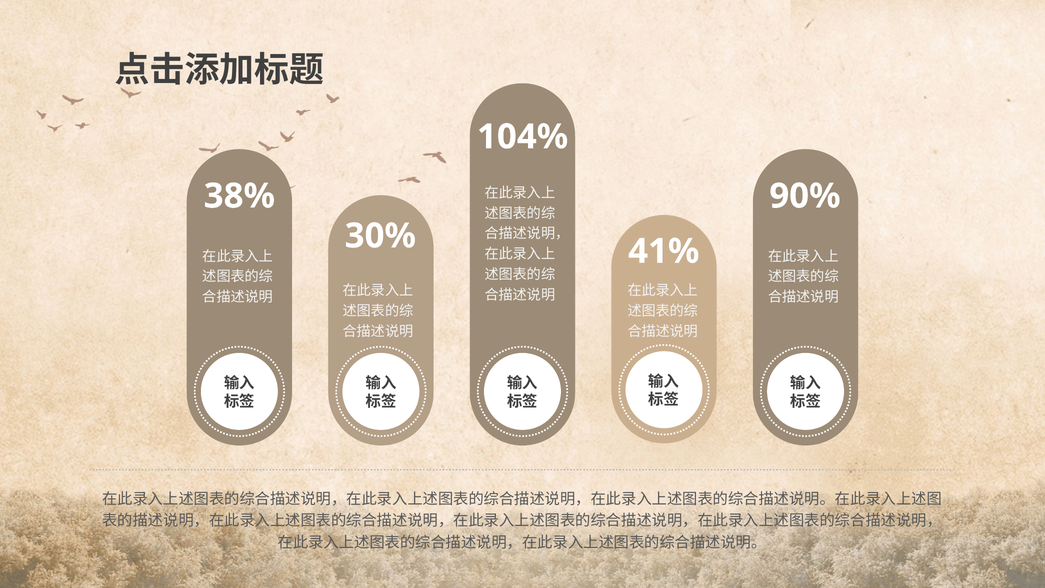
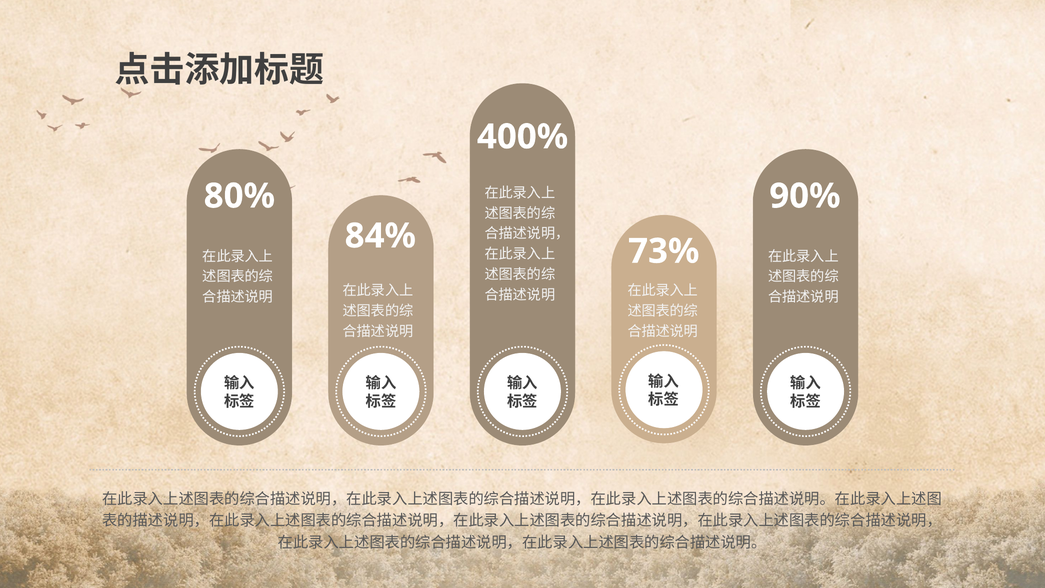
104%: 104% -> 400% (523, 137)
38%: 38% -> 80% (239, 196)
30%: 30% -> 84% (380, 236)
41%: 41% -> 73% (664, 251)
